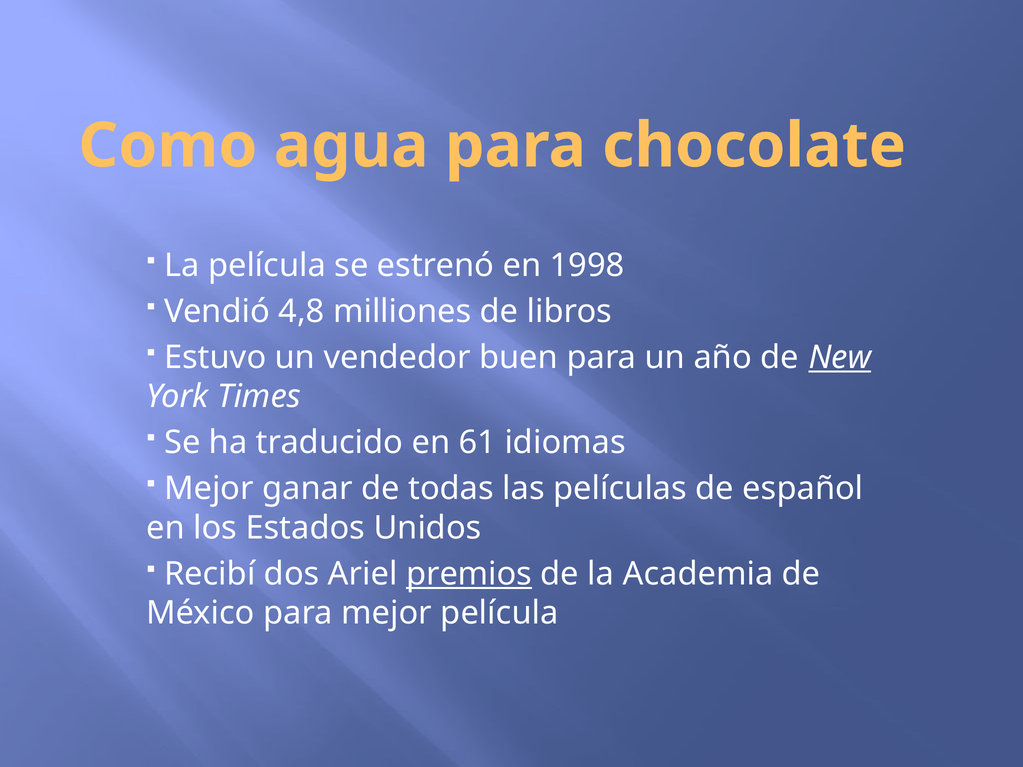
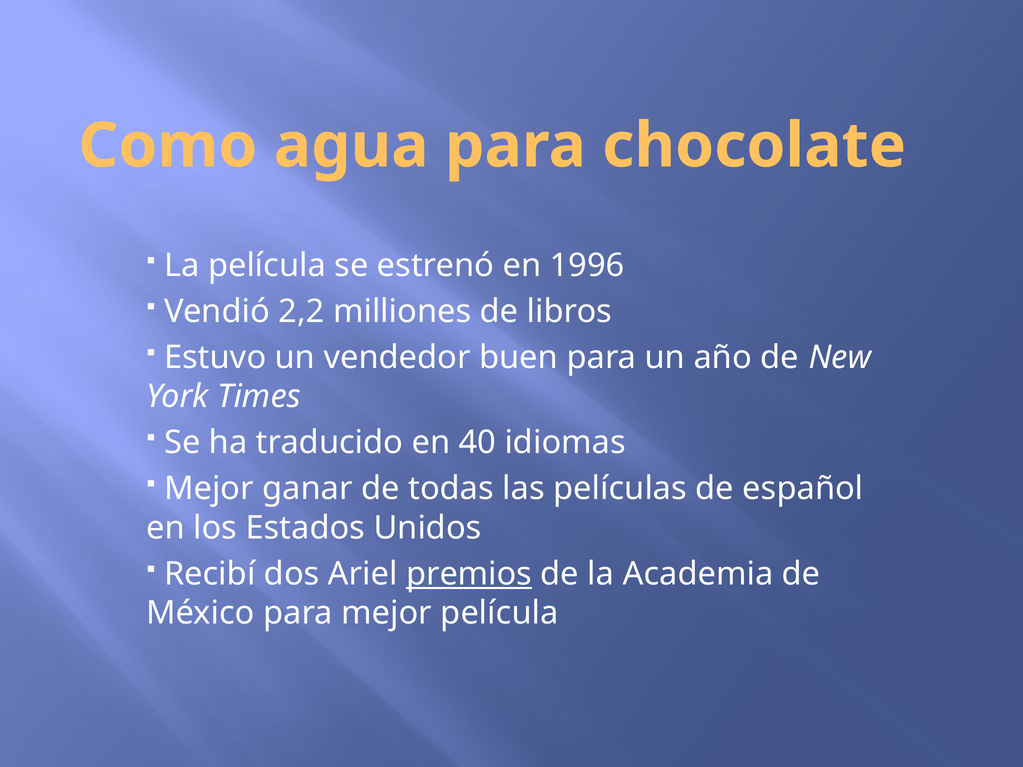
1998: 1998 -> 1996 (587, 266)
4,8: 4,8 -> 2,2 (301, 312)
New underline: present -> none (840, 358)
61: 61 -> 40 (477, 443)
